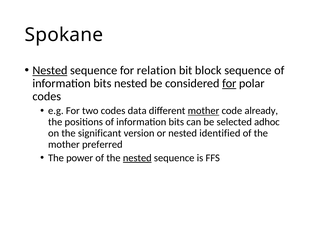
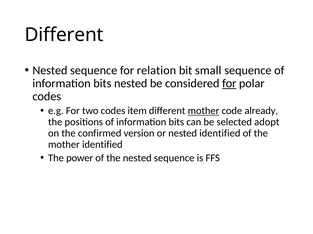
Spokane: Spokane -> Different (64, 35)
Nested underline: present -> none (50, 71)
block: block -> small (208, 71)
data: data -> item (137, 111)
adhoc: adhoc -> adopt (267, 122)
significant: significant -> confirmed (100, 134)
mother preferred: preferred -> identified (102, 145)
nested underline: present -> none (137, 158)
